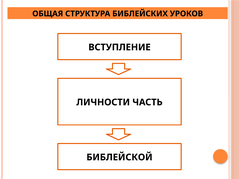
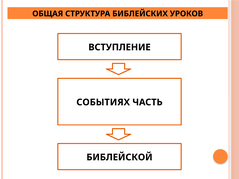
ЛИЧНОСТИ: ЛИЧНОСТИ -> СОБЫТИЯХ (103, 102)
